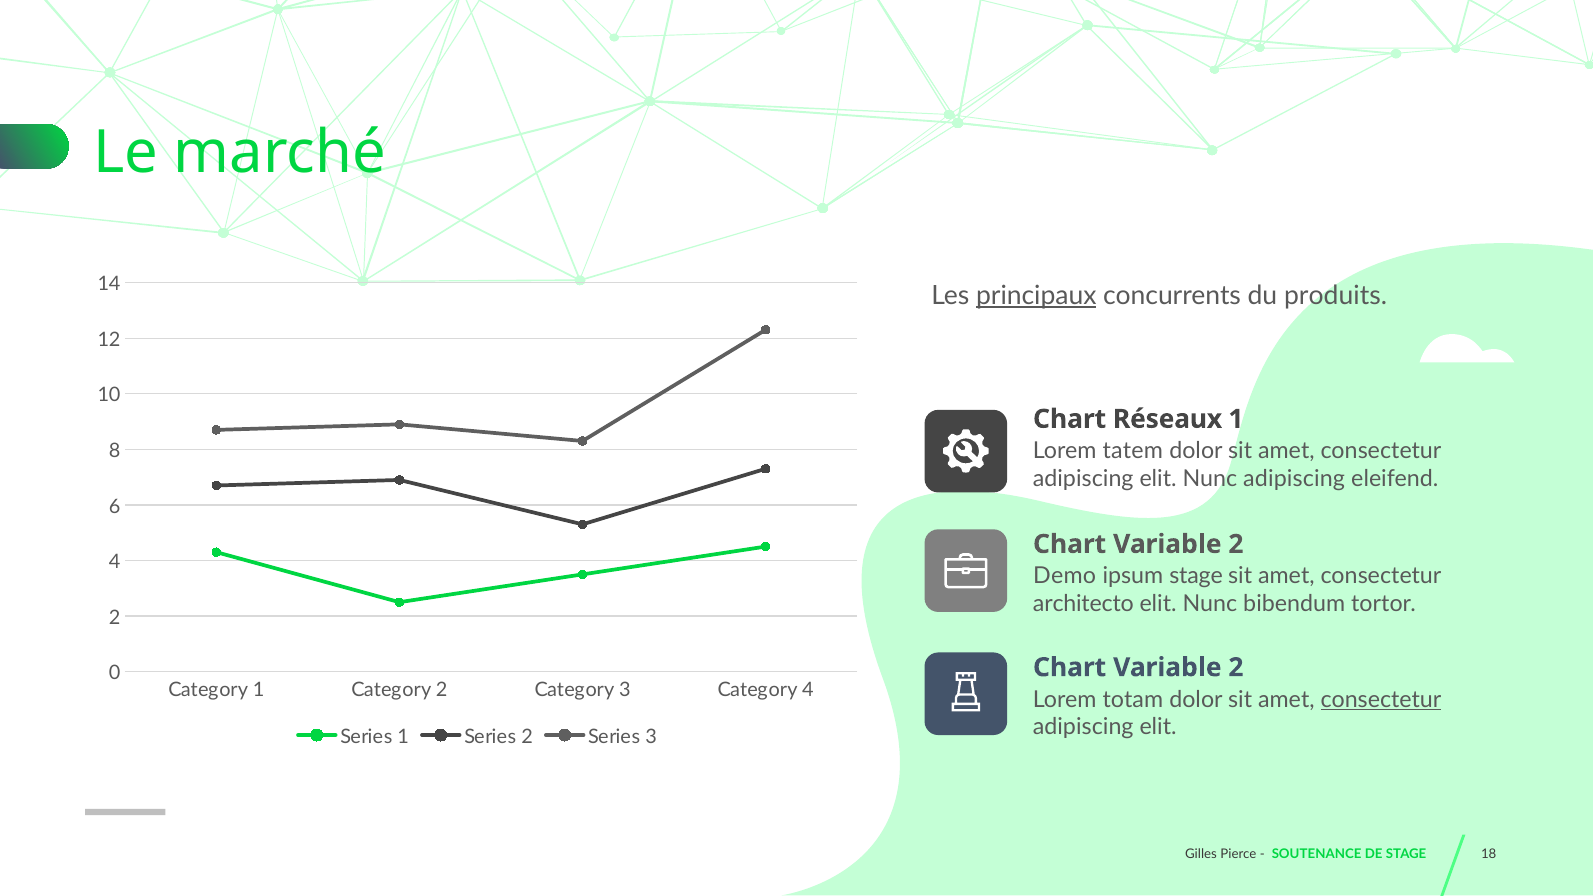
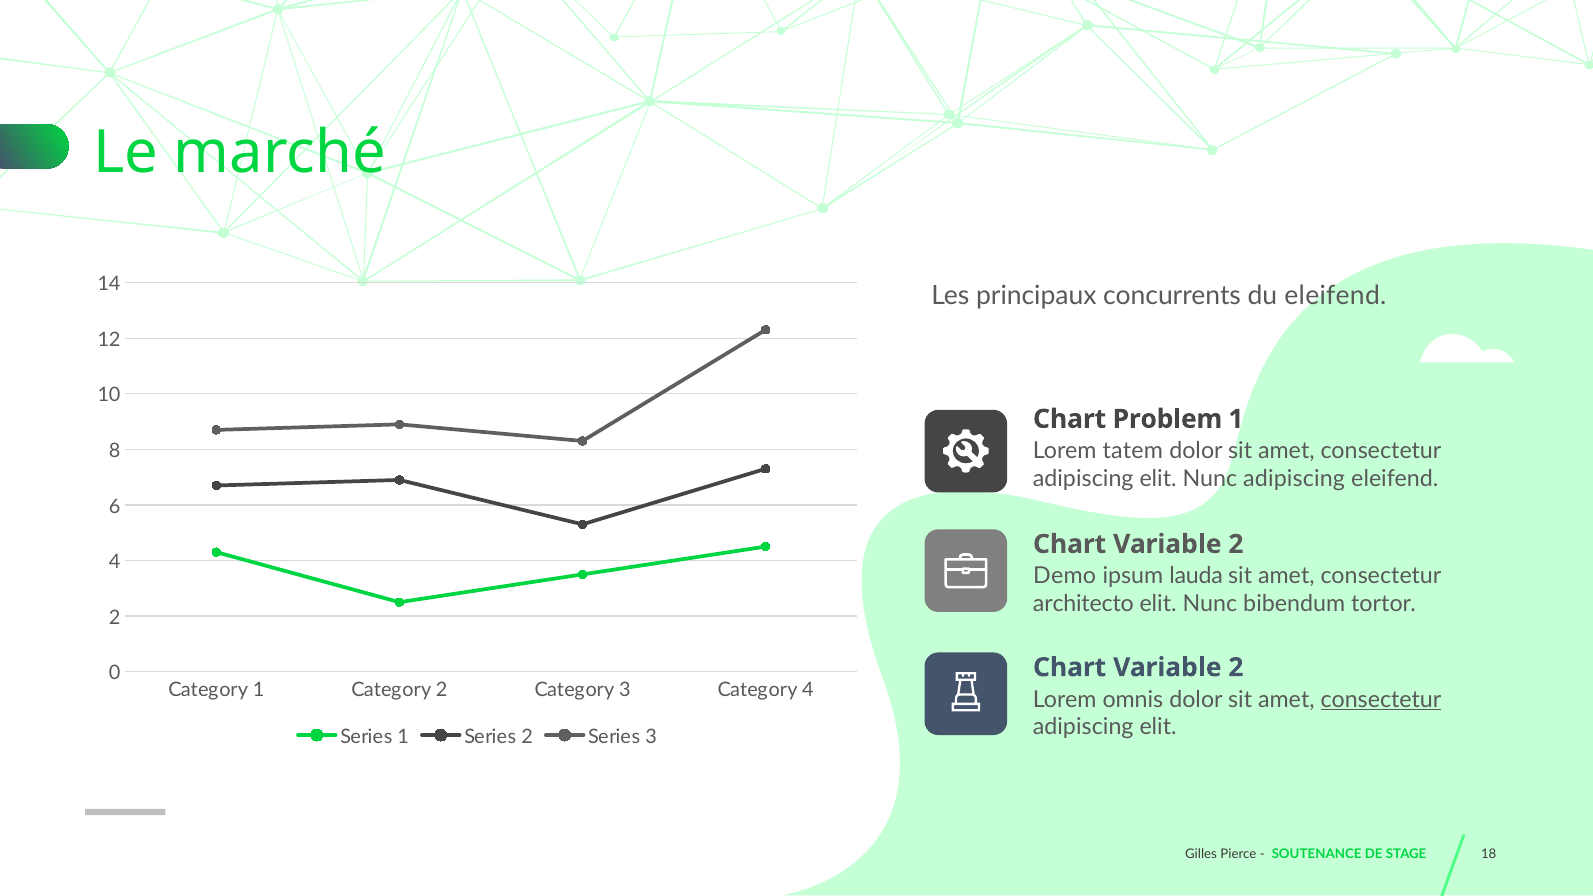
principaux underline: present -> none (1036, 296)
du produits: produits -> eleifend (1335, 296)
Réseaux: Réseaux -> Problem (1167, 419)
ipsum stage: stage -> lauda (1196, 576)
totam: totam -> omnis (1133, 699)
